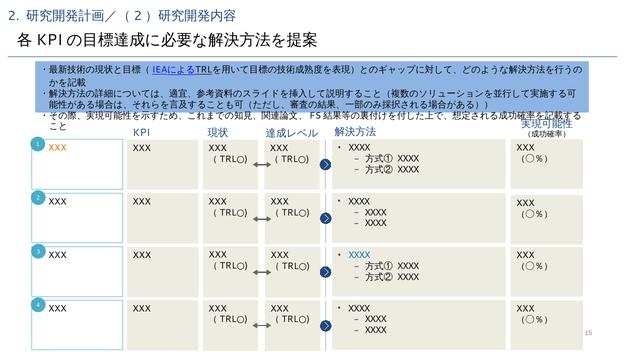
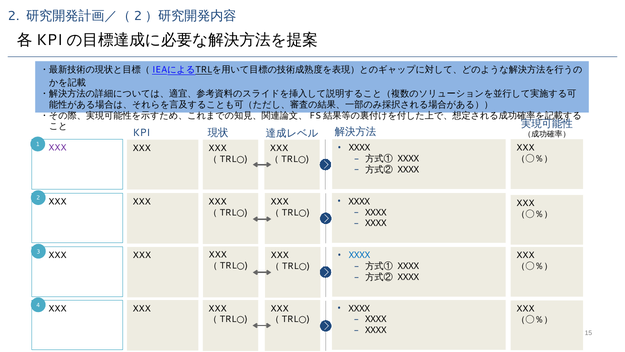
XXX colour: orange -> purple (57, 148)
